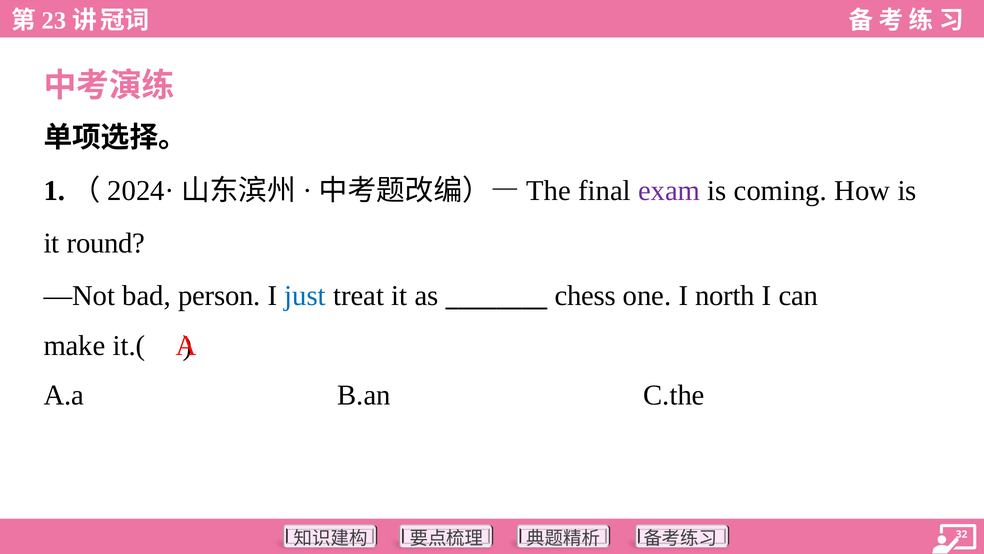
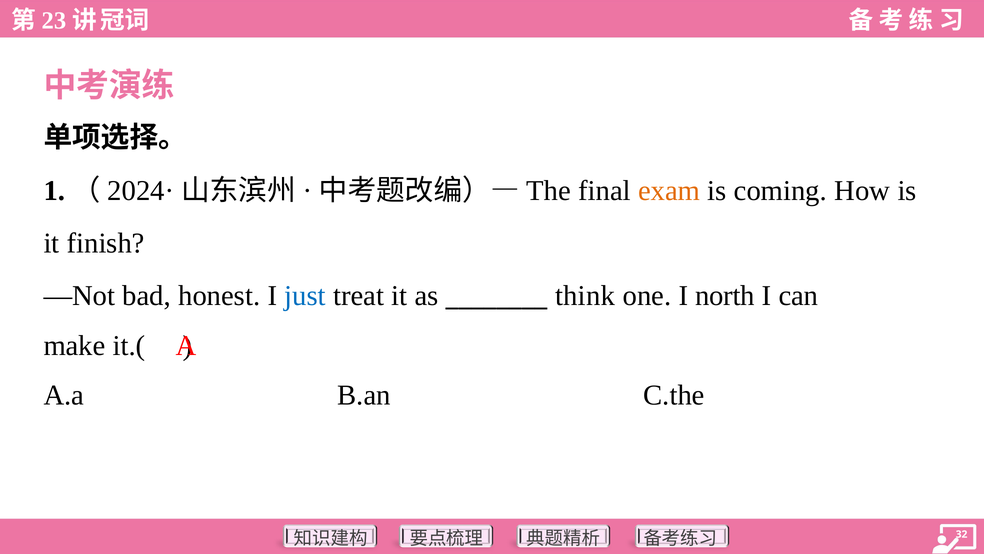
exam colour: purple -> orange (669, 191)
round: round -> finish (106, 243)
person: person -> honest (219, 295)
chess: chess -> think (585, 295)
